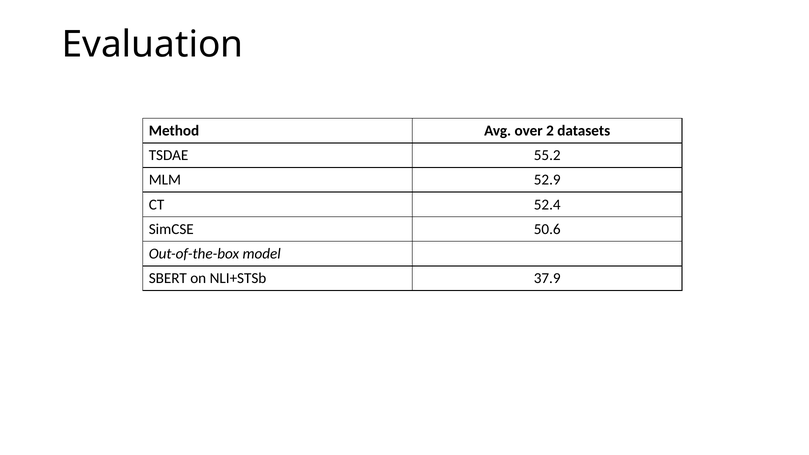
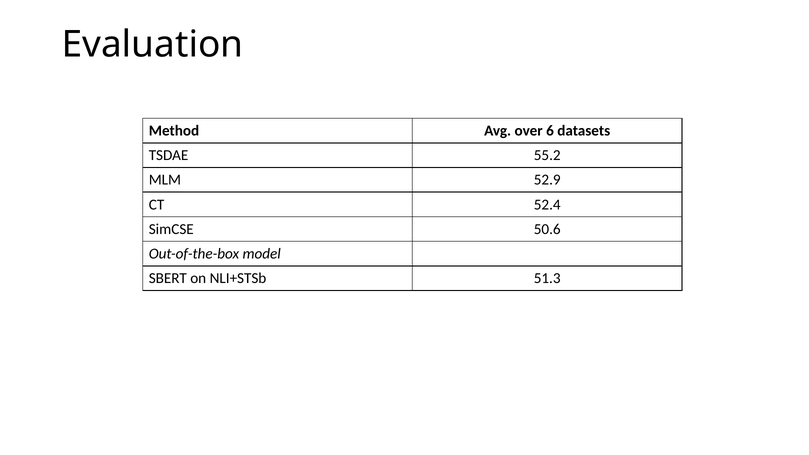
2: 2 -> 6 (550, 131)
37.9: 37.9 -> 51.3 (547, 278)
